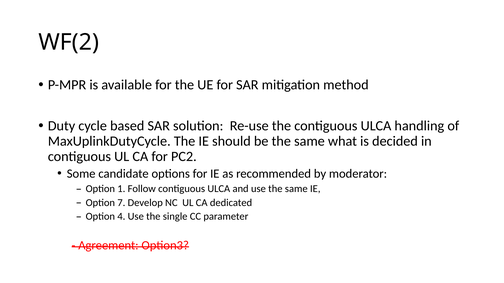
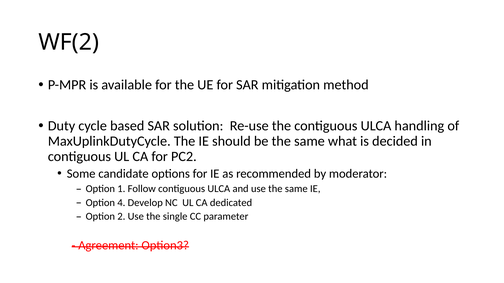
7: 7 -> 4 (121, 203)
4: 4 -> 2 (121, 217)
